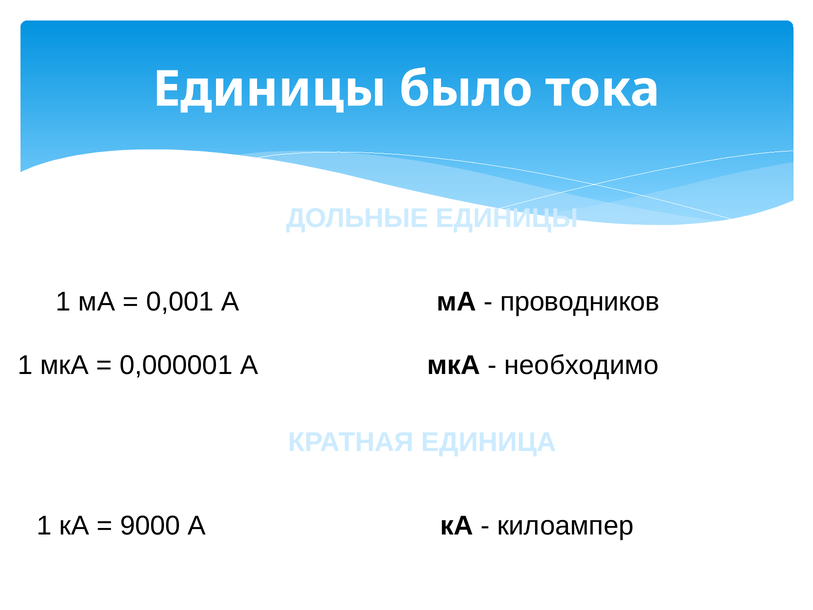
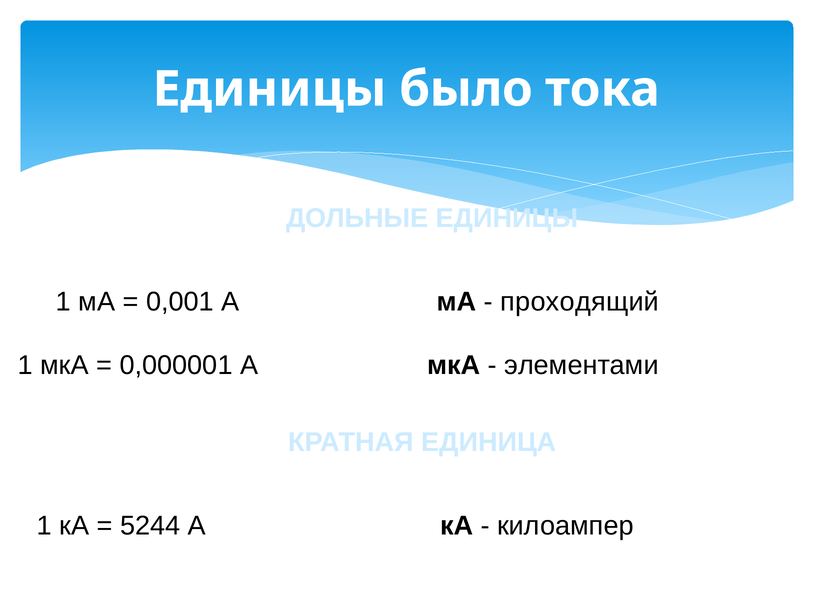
проводников: проводников -> проходящий (580, 301)
необходимо: необходимо -> элементами (582, 365)
9000: 9000 -> 5244 (150, 525)
